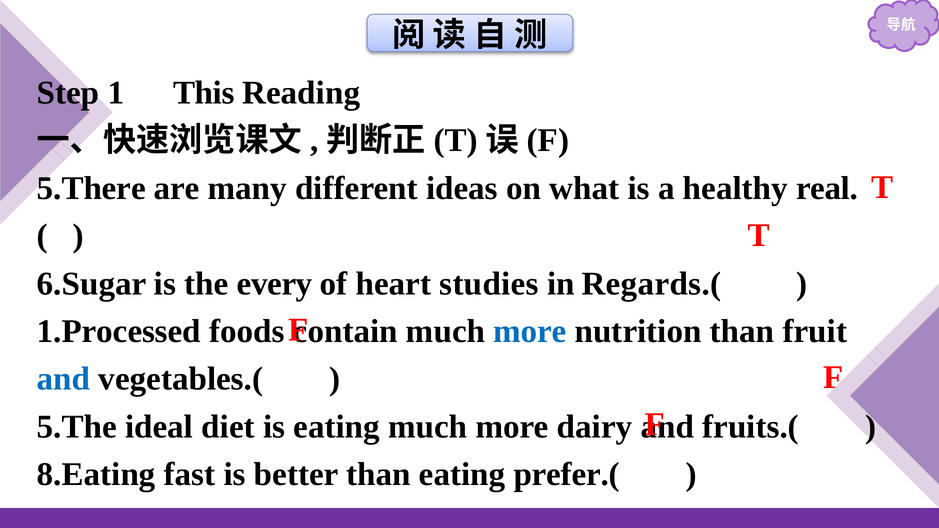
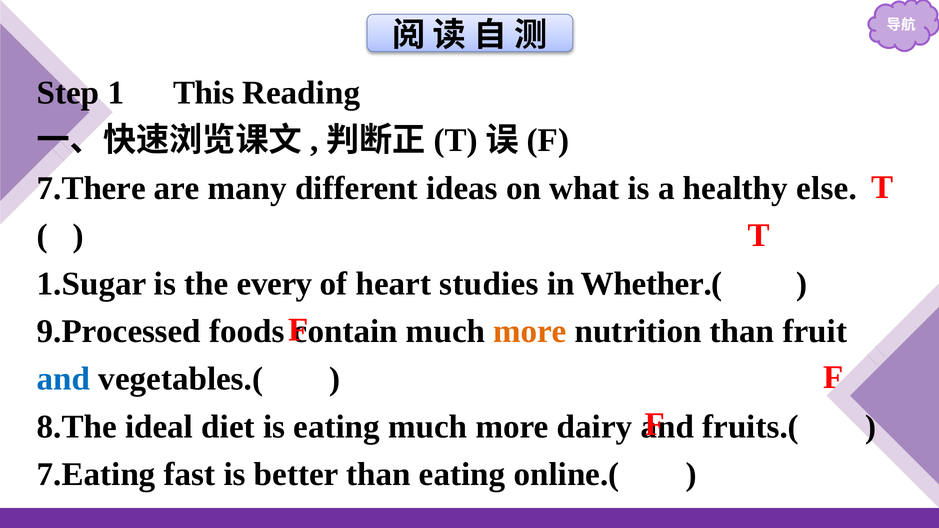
5.There: 5.There -> 7.There (91, 188)
real: real -> else (827, 188)
6.Sugar: 6.Sugar -> 1.Sugar (92, 284)
Regards.(: Regards.( -> Whether.( (652, 284)
1.Processed: 1.Processed -> 9.Processed (119, 331)
more colour: blue -> orange (530, 331)
5.The: 5.The -> 8.The (77, 427)
8.Eating: 8.Eating -> 7.Eating (96, 474)
prefer.(: prefer.( -> online.( (567, 474)
